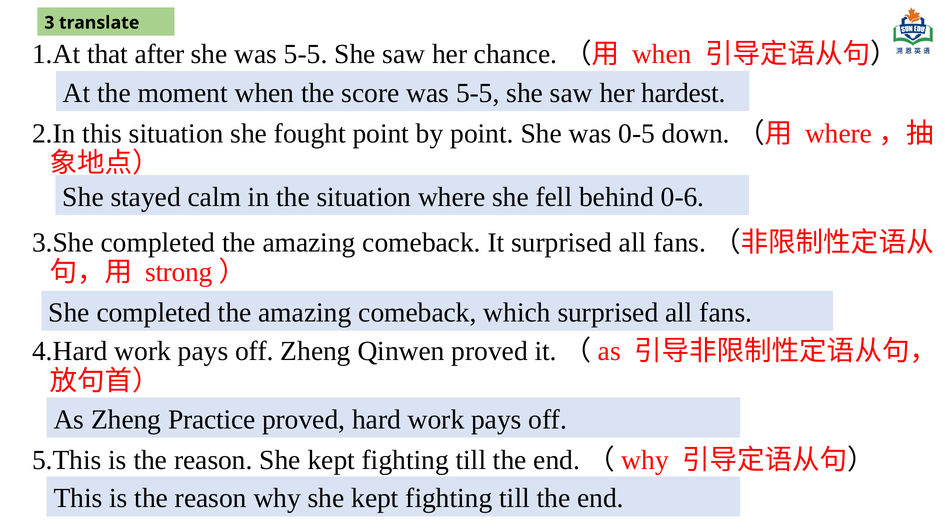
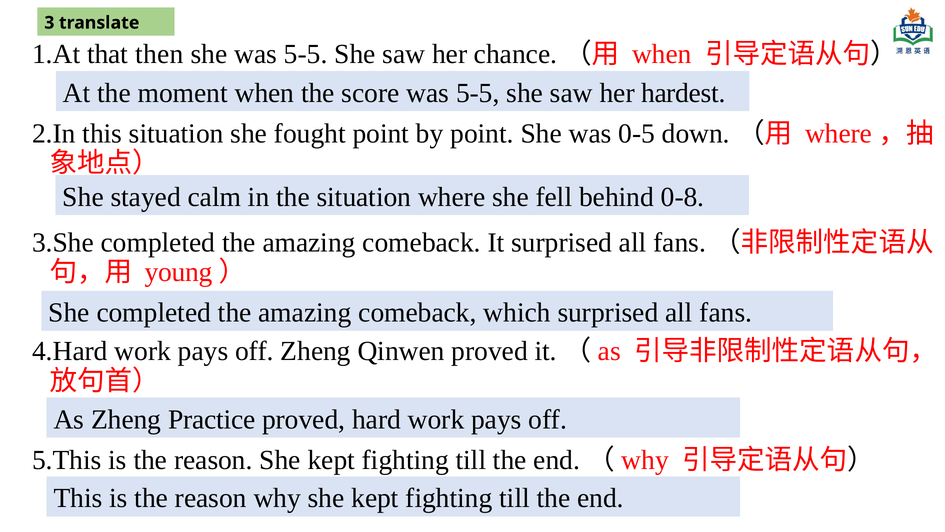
after: after -> then (159, 54)
0-6: 0-6 -> 0-8 (683, 197)
strong: strong -> young (179, 272)
